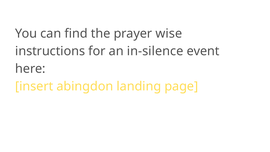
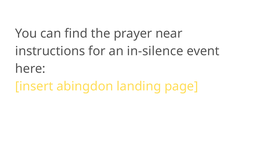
wise: wise -> near (169, 33)
